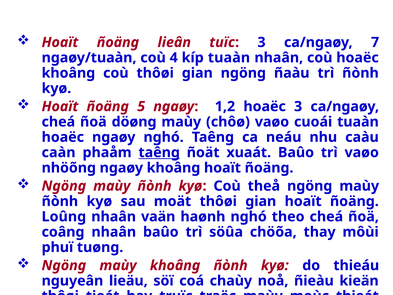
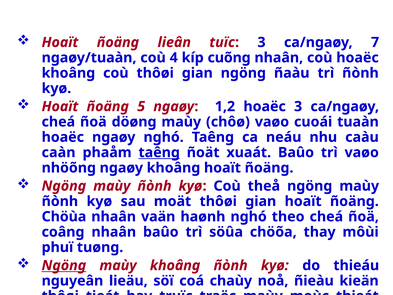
kíp tuaàn: tuaàn -> cuõng (229, 58)
Loûng: Loûng -> Chöùa (64, 216)
Ngöng underline: none -> present (64, 265)
